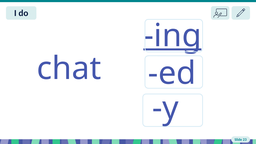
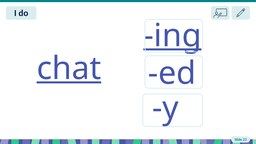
chat underline: none -> present (69, 69)
